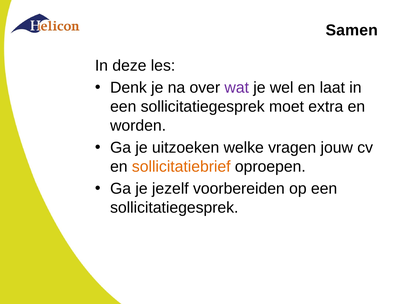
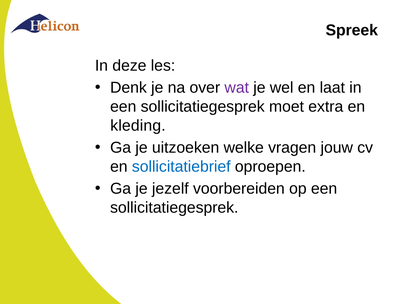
Samen: Samen -> Spreek (352, 30)
worden: worden -> kleding (138, 125)
sollicitatiebrief colour: orange -> blue (181, 166)
